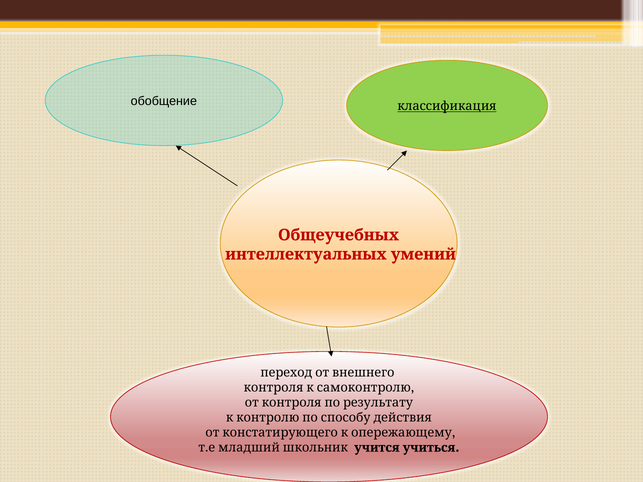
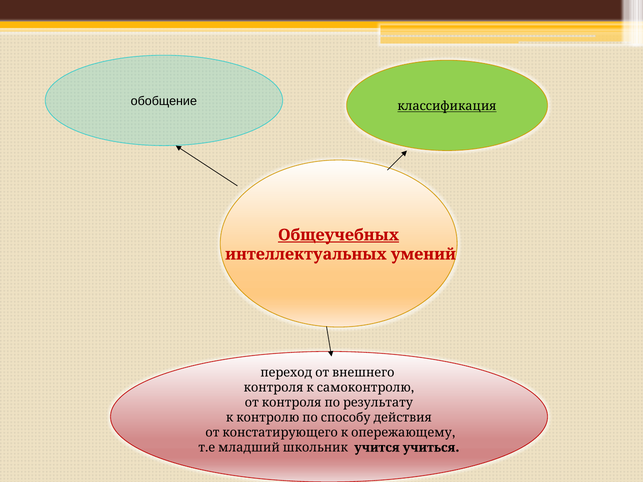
Общеучебных underline: none -> present (339, 235)
